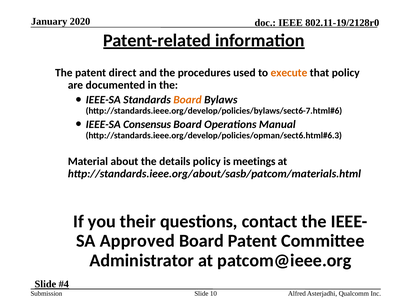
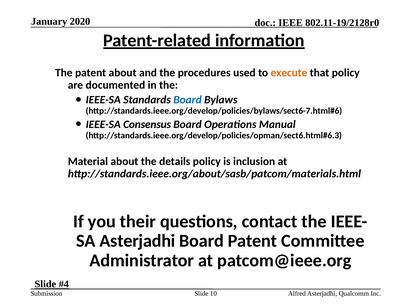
patent direct: direct -> about (123, 73)
Board colour: orange -> blue (188, 100)
meetings: meetings -> inclusion (254, 161)
Approved: Approved -> Asterjadhi (137, 241)
